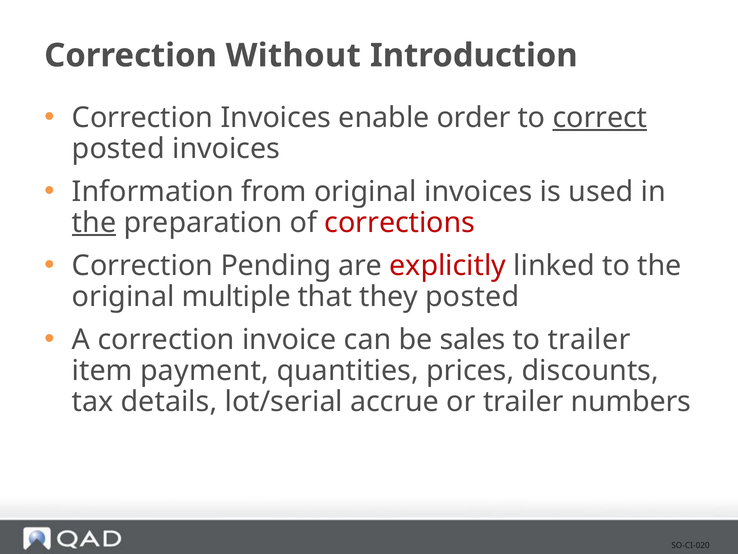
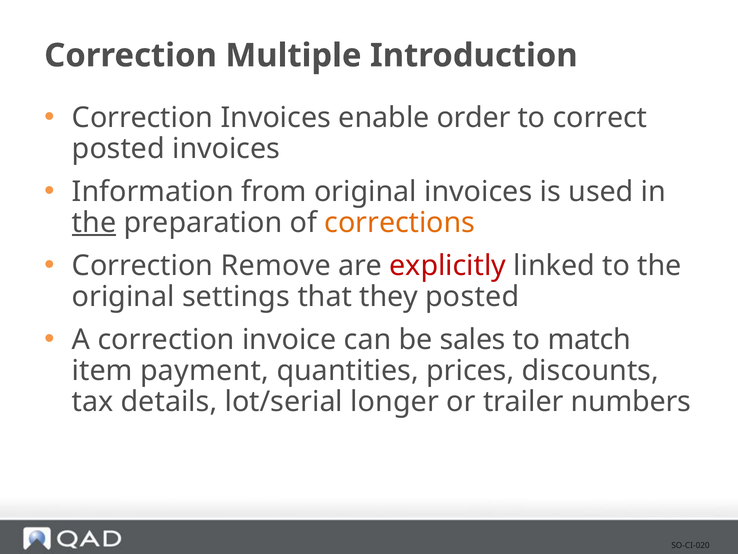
Without: Without -> Multiple (293, 55)
correct underline: present -> none (600, 118)
corrections colour: red -> orange (400, 222)
Pending: Pending -> Remove (276, 265)
multiple: multiple -> settings (236, 296)
to trailer: trailer -> match (589, 339)
accrue: accrue -> longer (395, 401)
